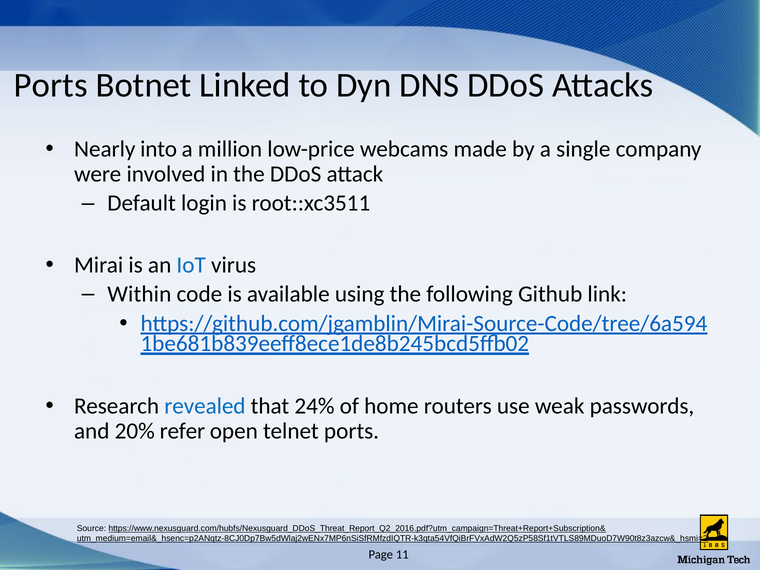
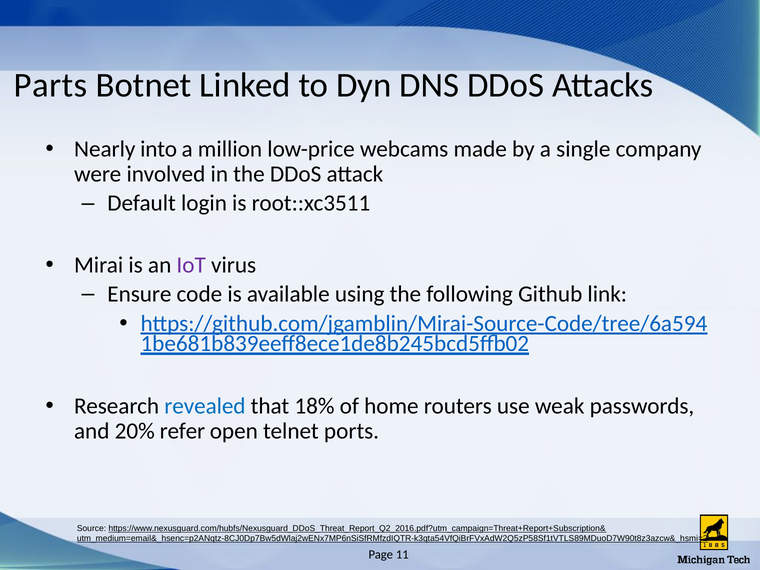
Ports: Ports -> Parts (51, 85)
IoT colour: blue -> purple (191, 265)
Within: Within -> Ensure (139, 294)
24%: 24% -> 18% (314, 406)
